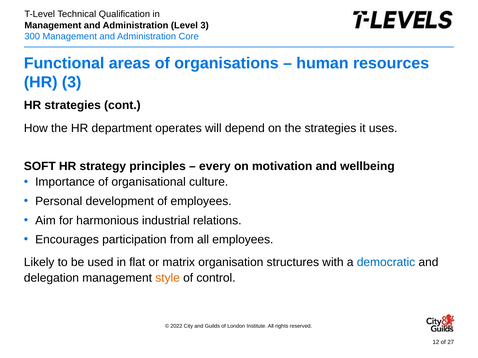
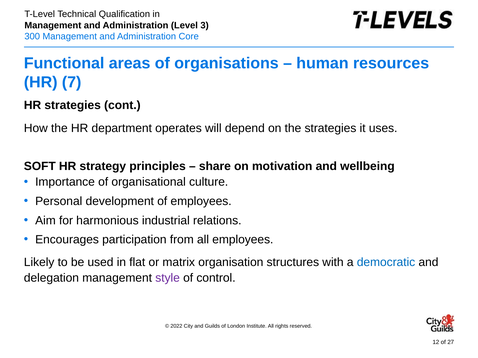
HR 3: 3 -> 7 (72, 82)
every: every -> share (215, 166)
style colour: orange -> purple (168, 278)
